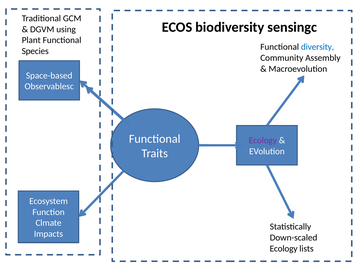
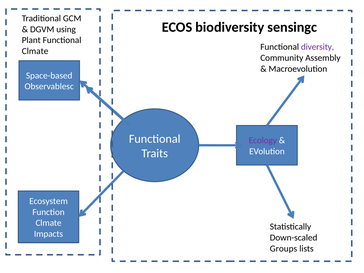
diversity colour: blue -> purple (318, 47)
Species: Species -> Clmate (35, 51)
Ecology: Ecology -> Groups (284, 249)
